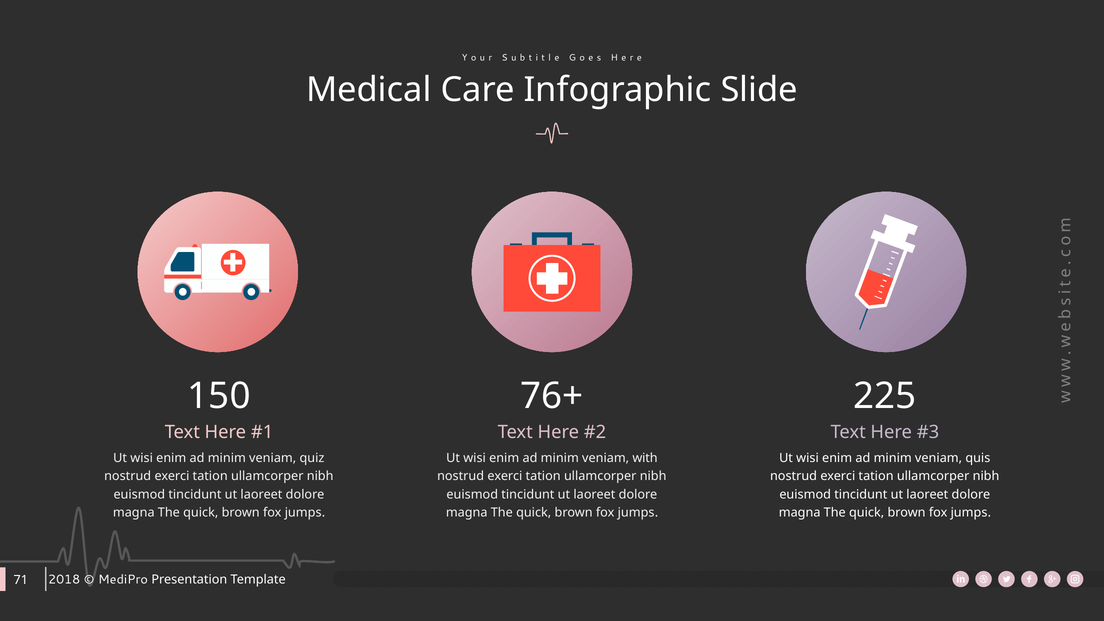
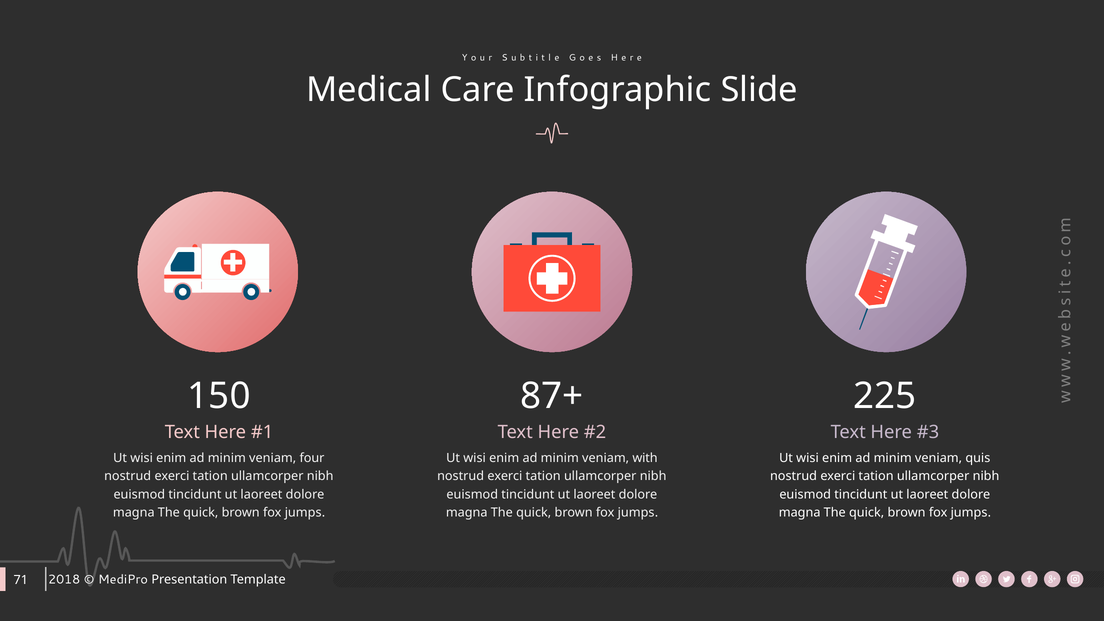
76+: 76+ -> 87+ (552, 396)
quiz: quiz -> four (312, 458)
